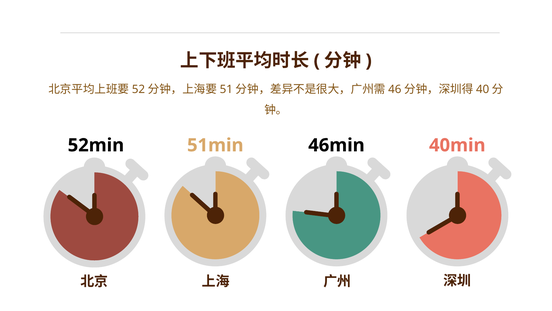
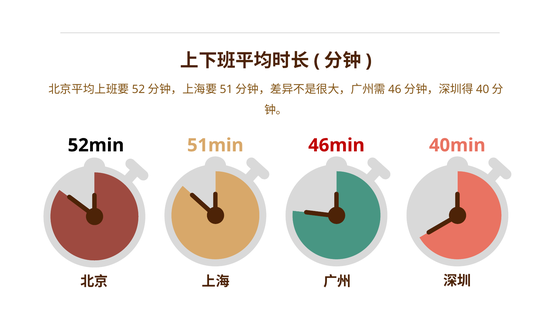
46min colour: black -> red (336, 145)
